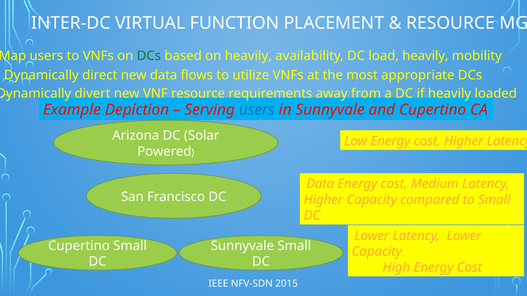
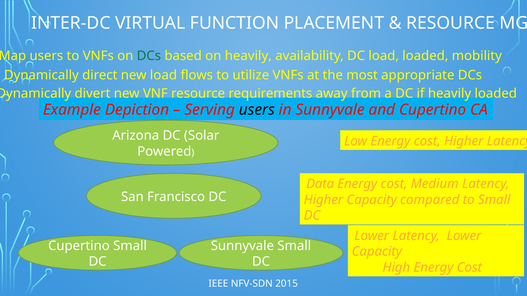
load heavily: heavily -> loaded (425, 56)
new data: data -> load (163, 75)
users colour: blue -> black (257, 110)
